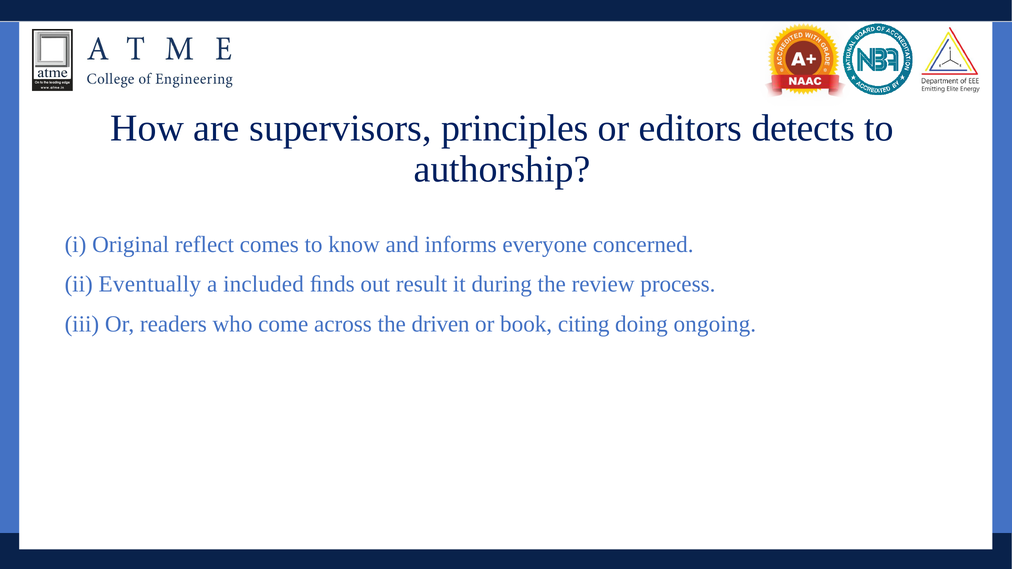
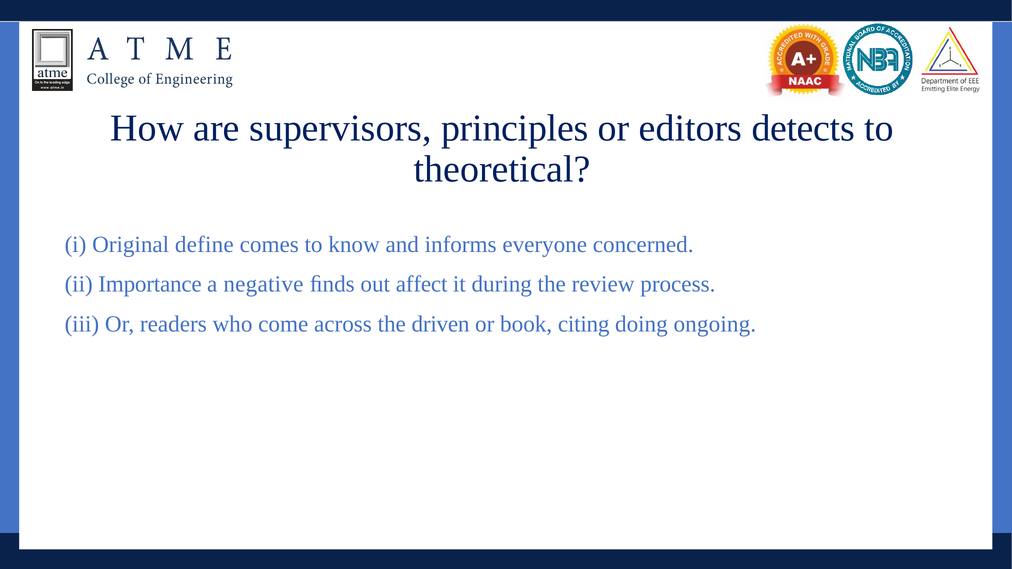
authorship: authorship -> theoretical (502, 169)
reflect: reflect -> define (204, 244)
Eventually: Eventually -> Importance (150, 284)
included: included -> negative (263, 284)
result: result -> affect (422, 284)
